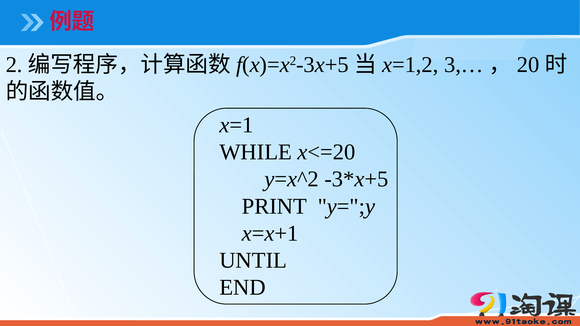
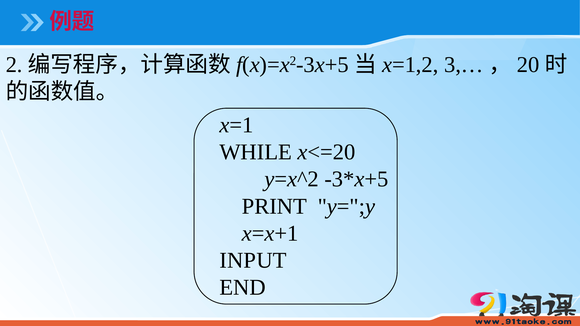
UNTIL: UNTIL -> INPUT (253, 261)
